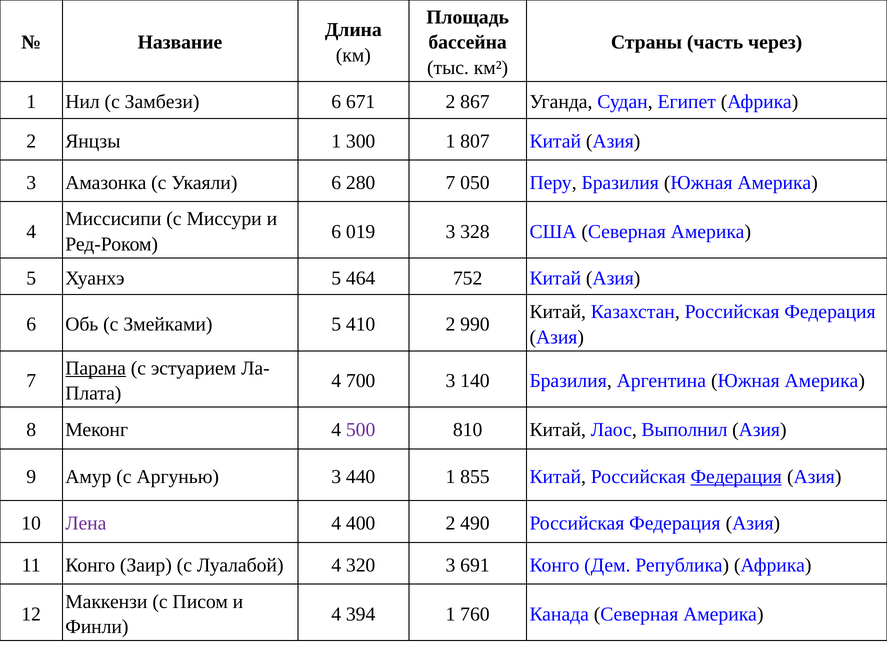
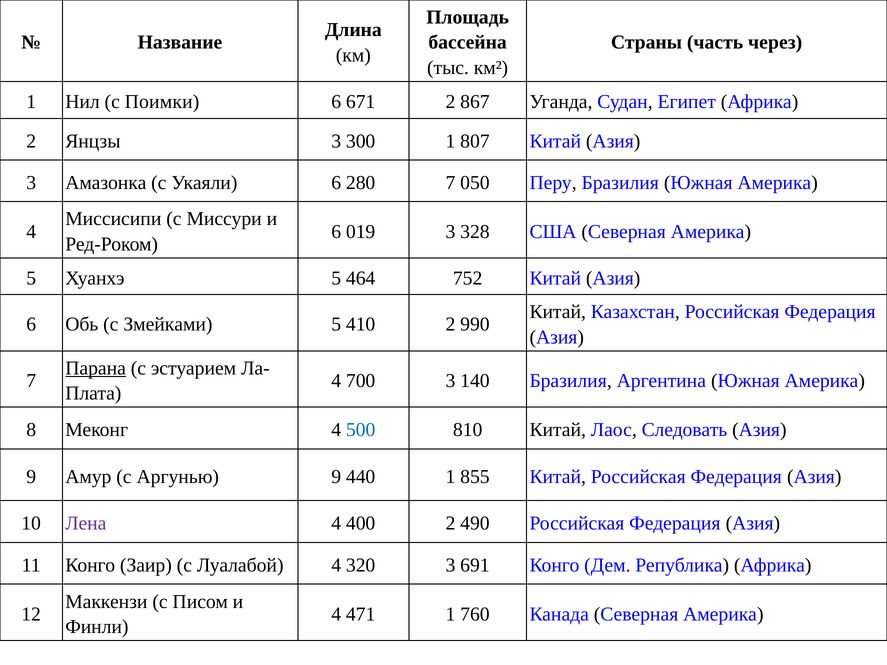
Замбези: Замбези -> Поимки (162, 102)
Янцзы 1: 1 -> 3 (336, 141)
500 colour: purple -> blue (361, 430)
Выполнил: Выполнил -> Следовать (685, 430)
Аргунью 3: 3 -> 9 (336, 477)
Федерация underline: present -> none (736, 477)
394: 394 -> 471 (361, 614)
